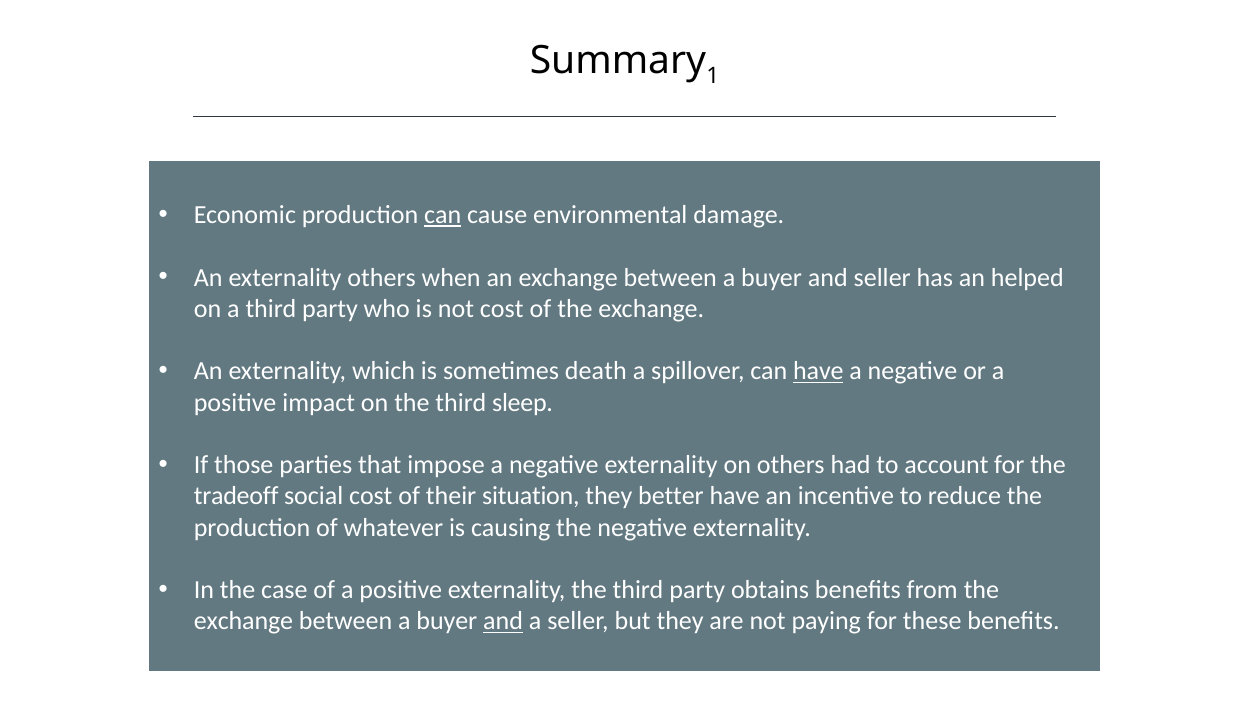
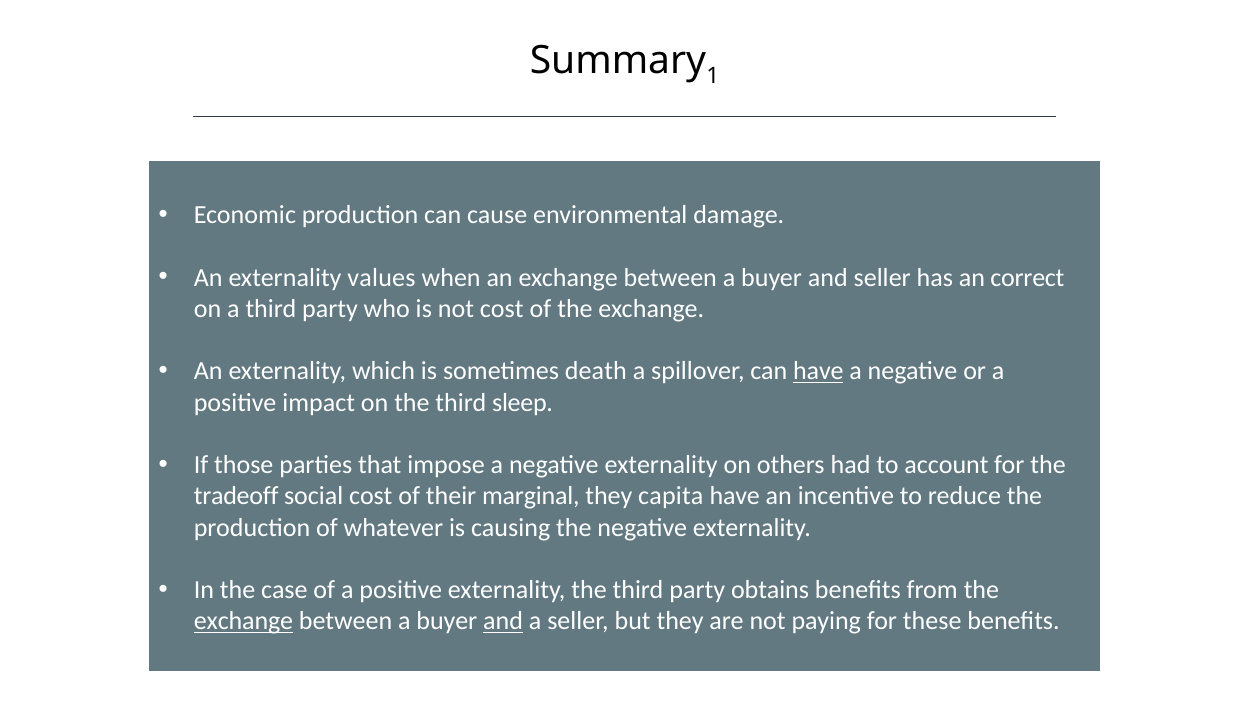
can underline: present -> none (443, 215)
externality others: others -> values (381, 277)
helped: helped -> correct (1027, 277)
situation: situation -> marginal (531, 496)
better: better -> capita (671, 496)
exchange underline: none -> present (244, 621)
